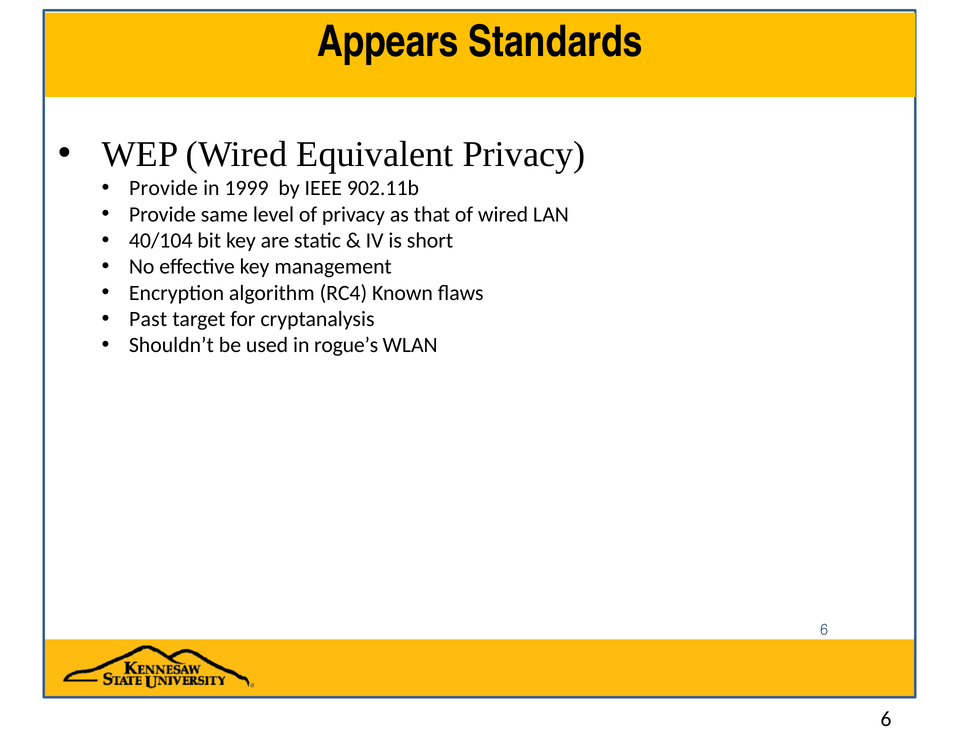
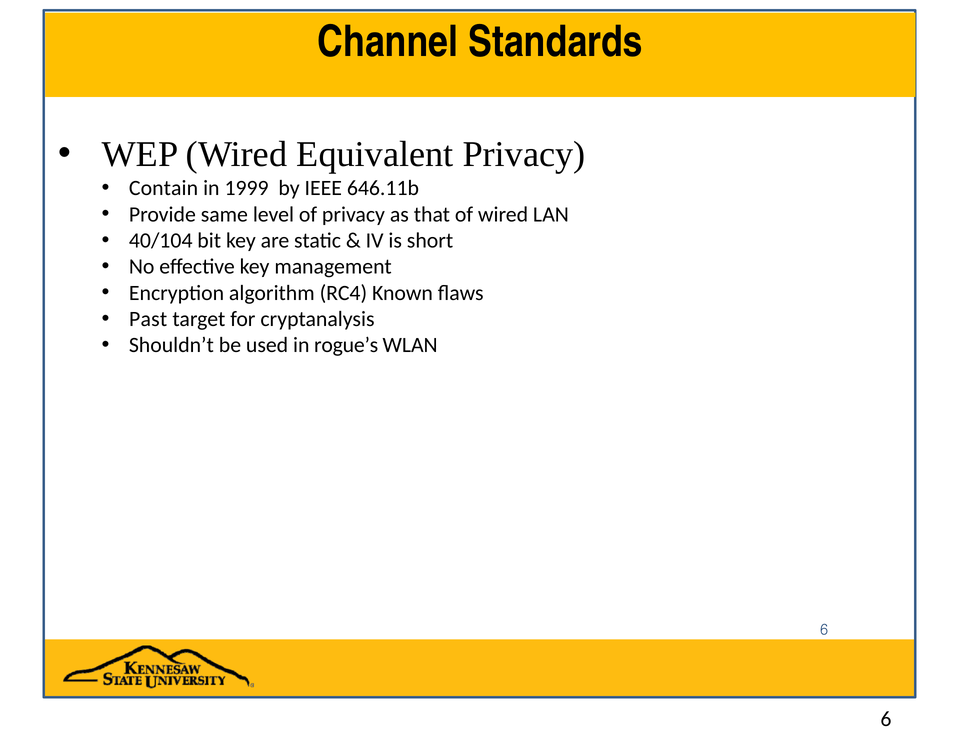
Appears: Appears -> Channel (388, 42)
Provide: Provide -> Contain (164, 188)
902.11b: 902.11b -> 646.11b (383, 188)
